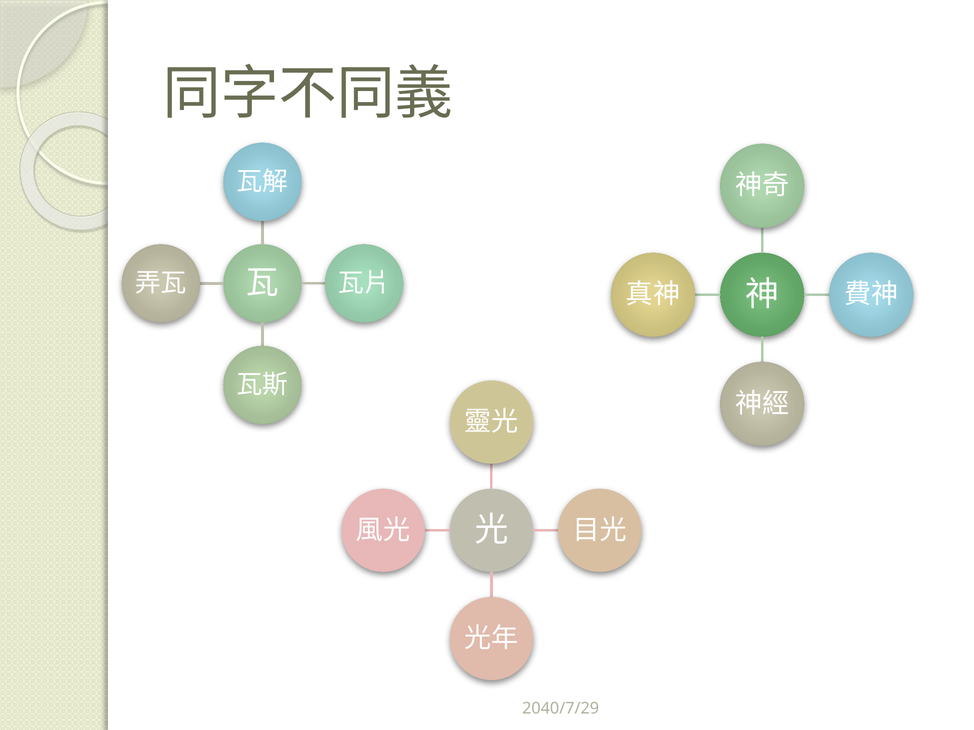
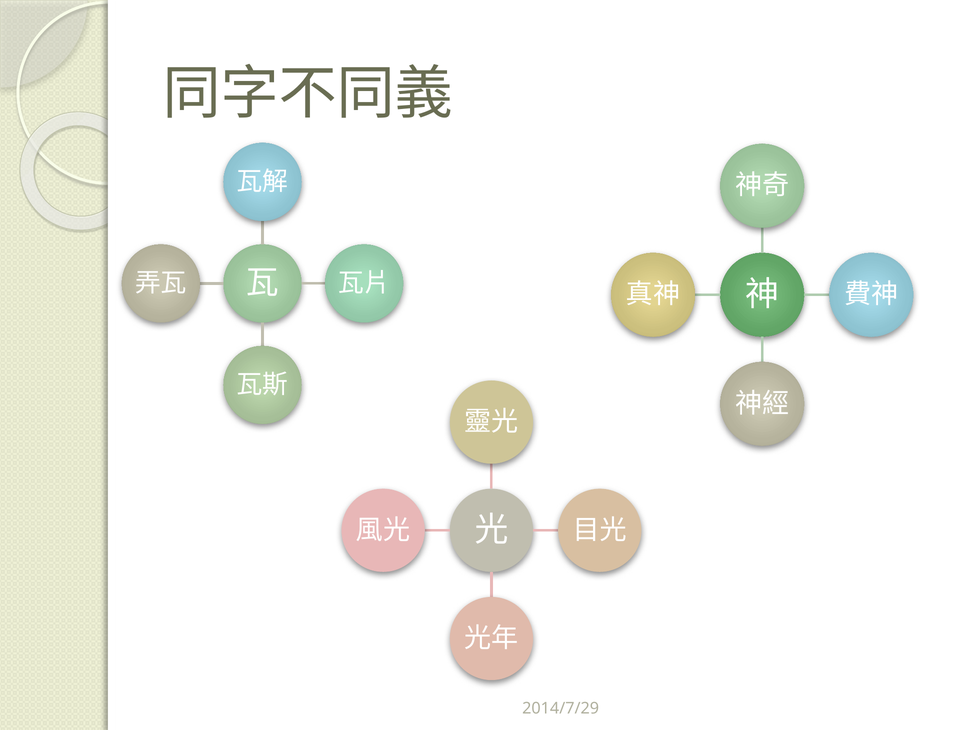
2040/7/29: 2040/7/29 -> 2014/7/29 (561, 709)
